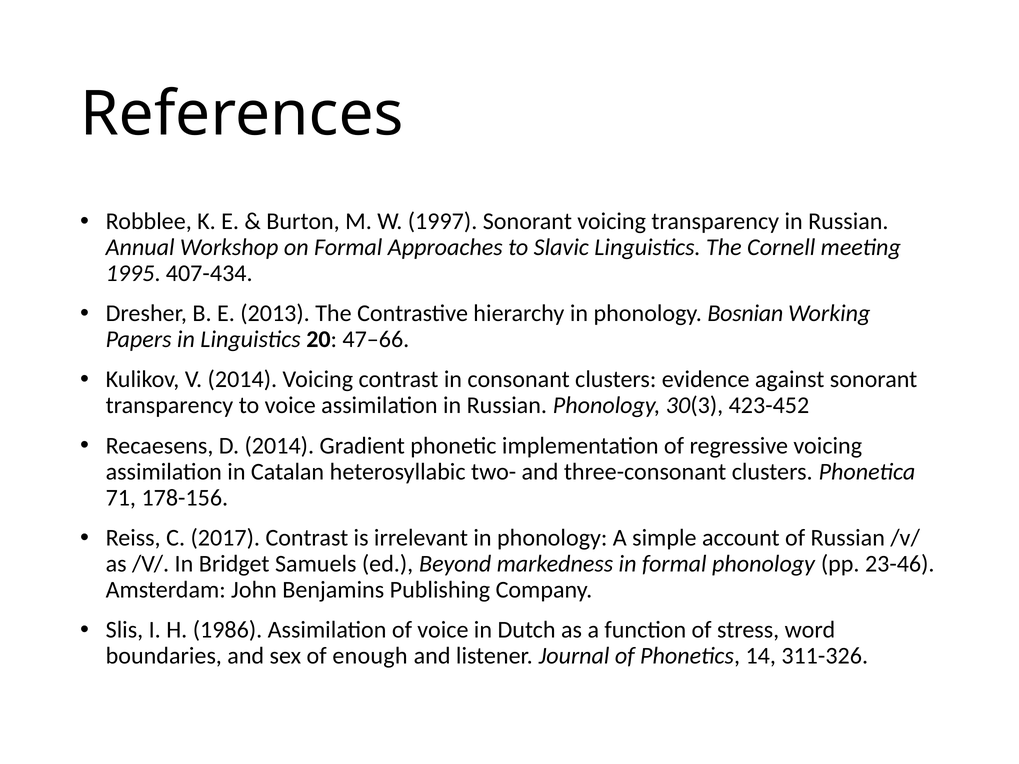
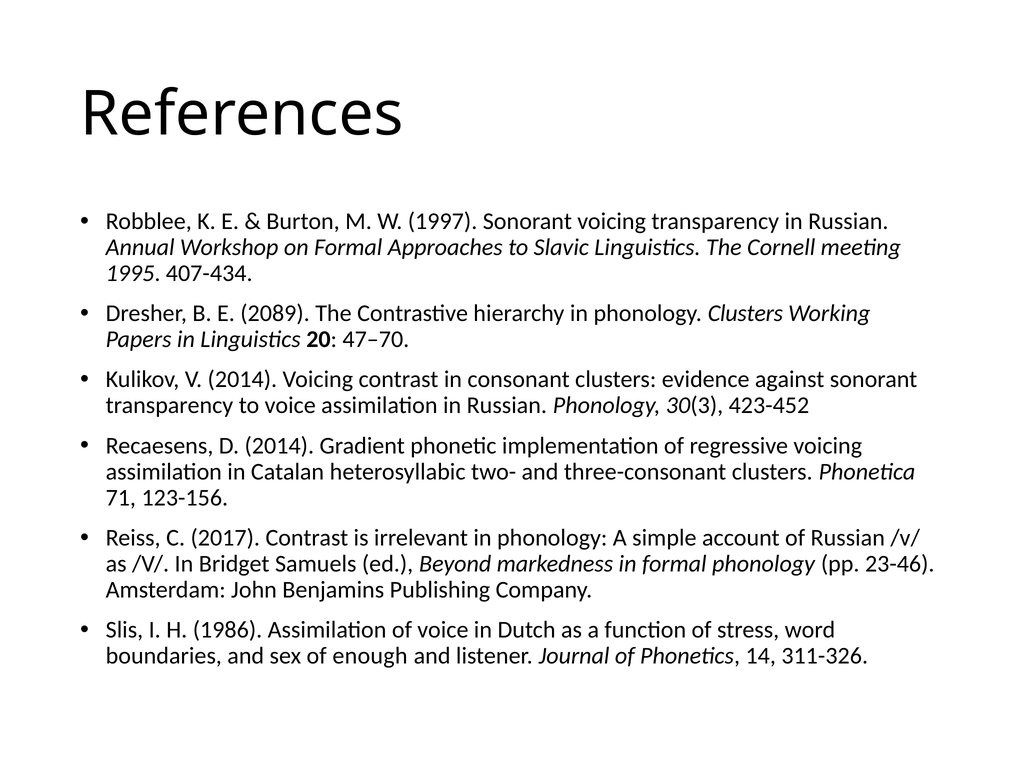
2013: 2013 -> 2089 (275, 314)
phonology Bosnian: Bosnian -> Clusters (745, 314)
47–66: 47–66 -> 47–70 (376, 340)
178-156: 178-156 -> 123-156 (185, 498)
